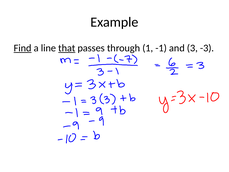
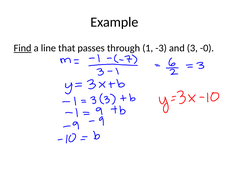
that underline: present -> none (67, 48)
-1: -1 -> -3 (161, 48)
-3: -3 -> -0 (207, 48)
